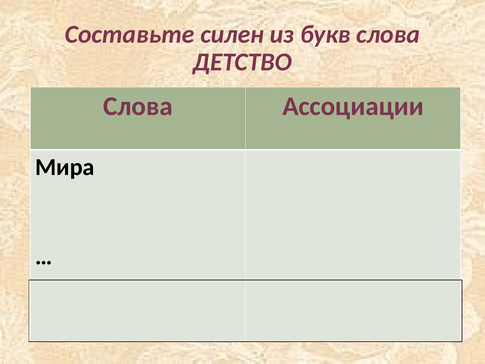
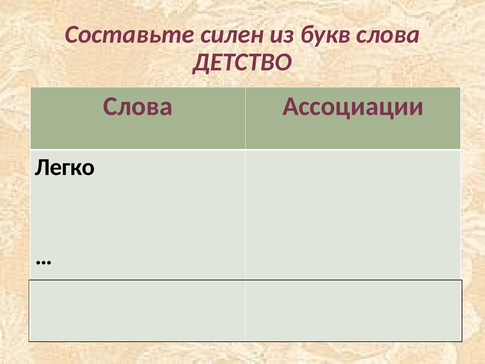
Мира: Мира -> Легко (65, 167)
